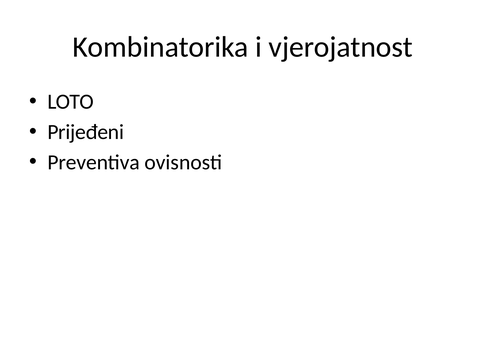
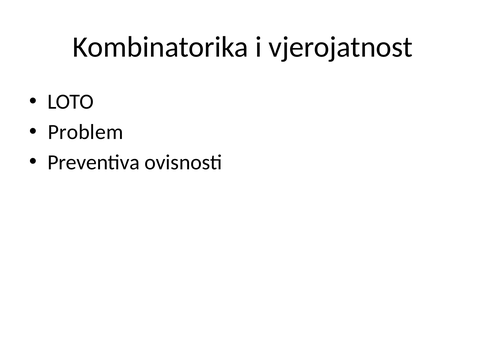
Prijeđeni: Prijeđeni -> Problem (86, 132)
